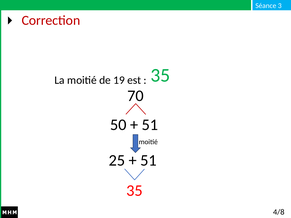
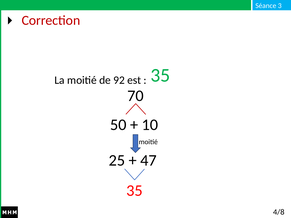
19: 19 -> 92 (119, 80)
51: 51 -> 10 (150, 125)
51: 51 -> 47 (149, 161)
